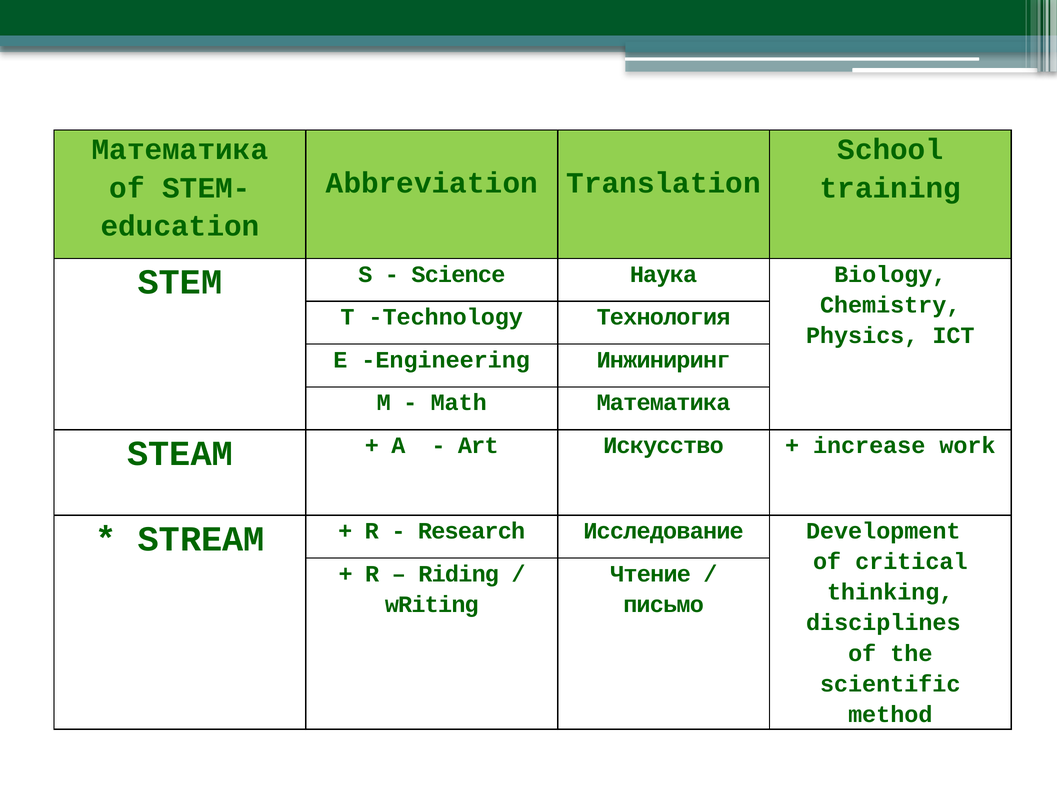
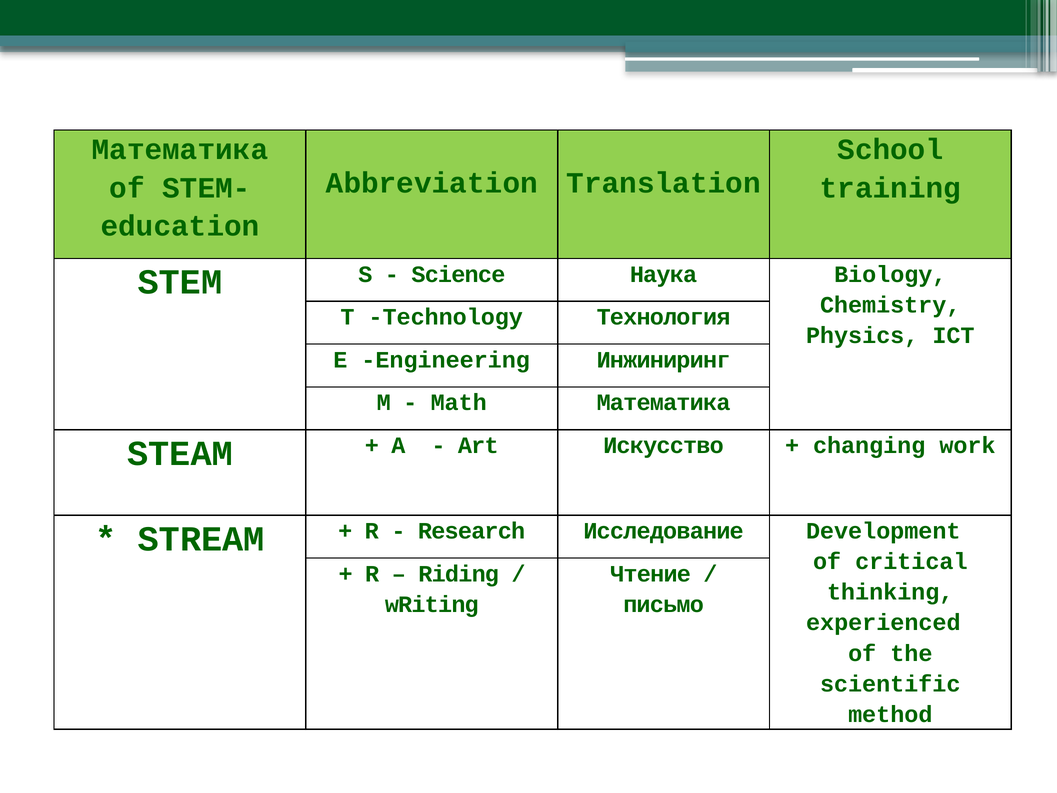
increase: increase -> changing (869, 445)
disciplines: disciplines -> experienced (883, 623)
